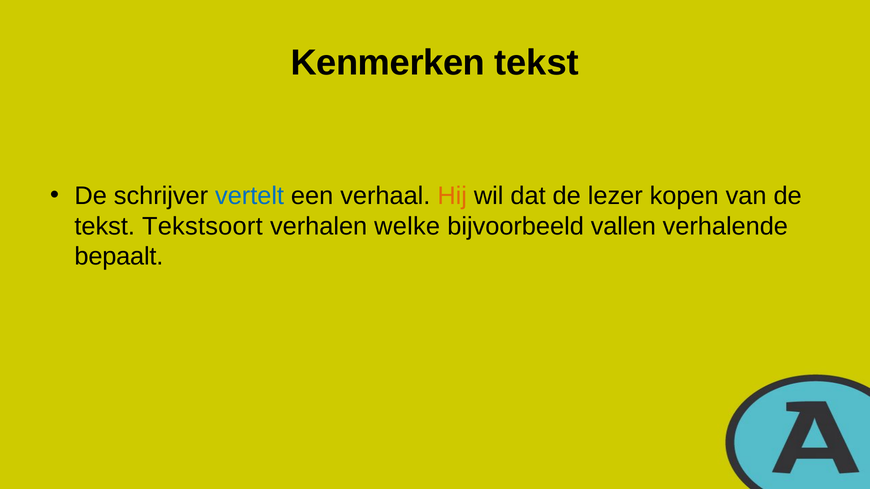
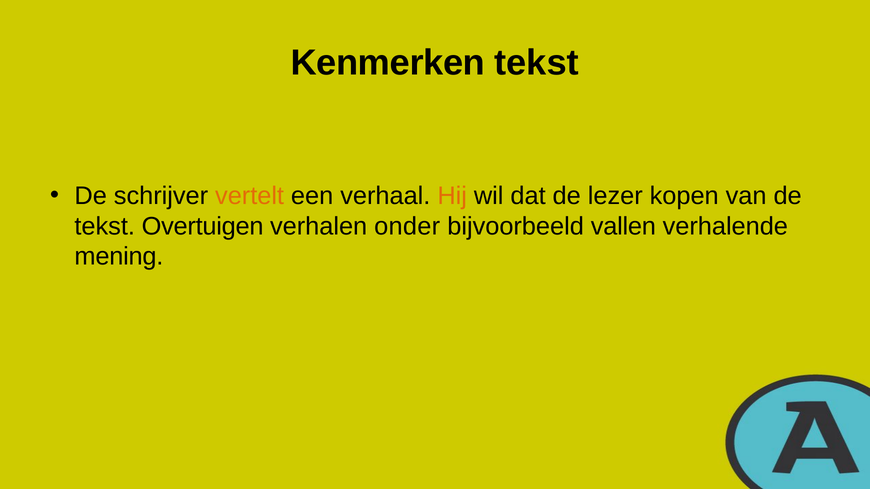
vertelt colour: blue -> orange (250, 196)
Tekstsoort: Tekstsoort -> Overtuigen (203, 226)
welke: welke -> onder (407, 226)
bepaalt: bepaalt -> mening (119, 257)
